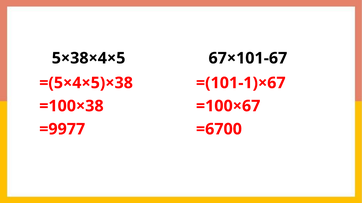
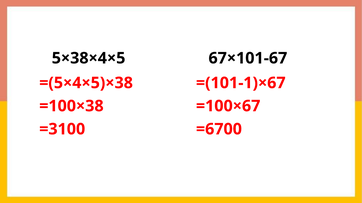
=9977: =9977 -> =3100 (62, 129)
